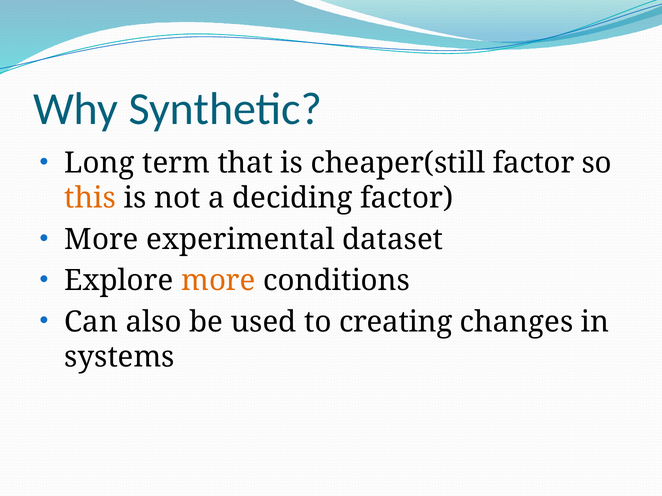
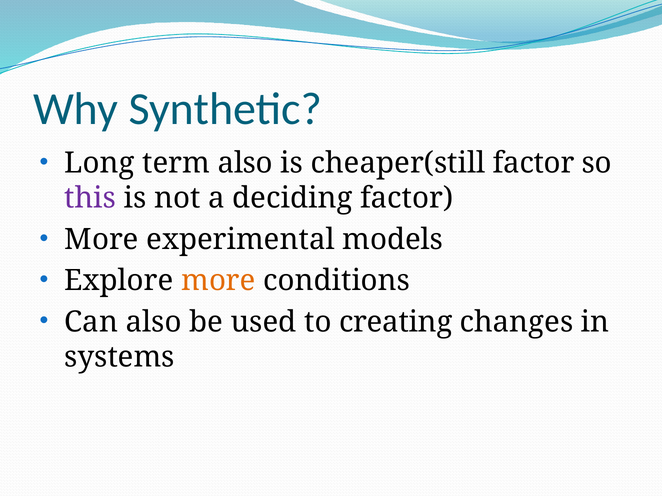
term that: that -> also (245, 163)
this colour: orange -> purple (90, 198)
dataset: dataset -> models (393, 240)
